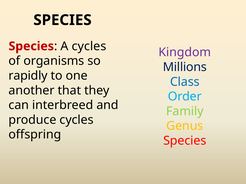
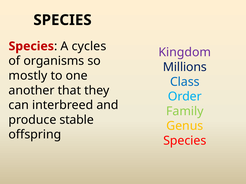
rapidly: rapidly -> mostly (28, 76)
produce cycles: cycles -> stable (77, 120)
